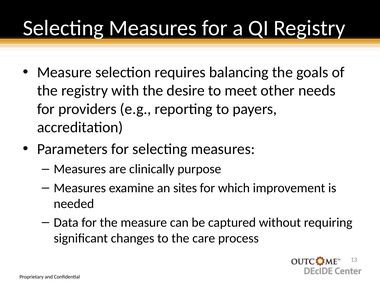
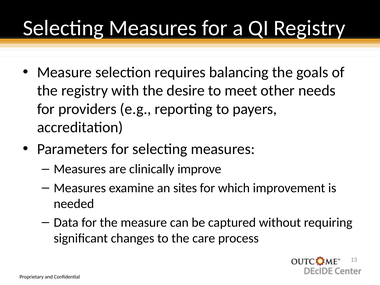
purpose: purpose -> improve (199, 169)
